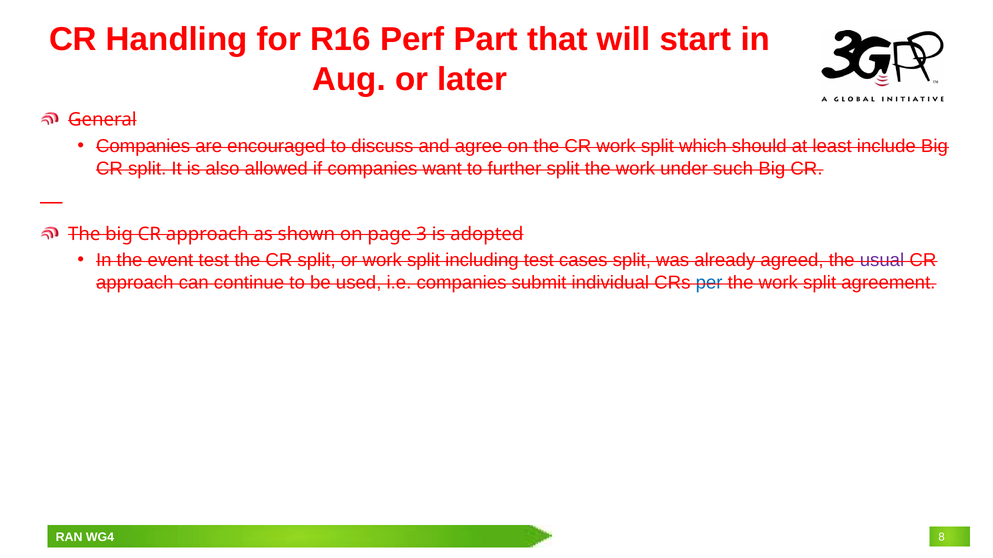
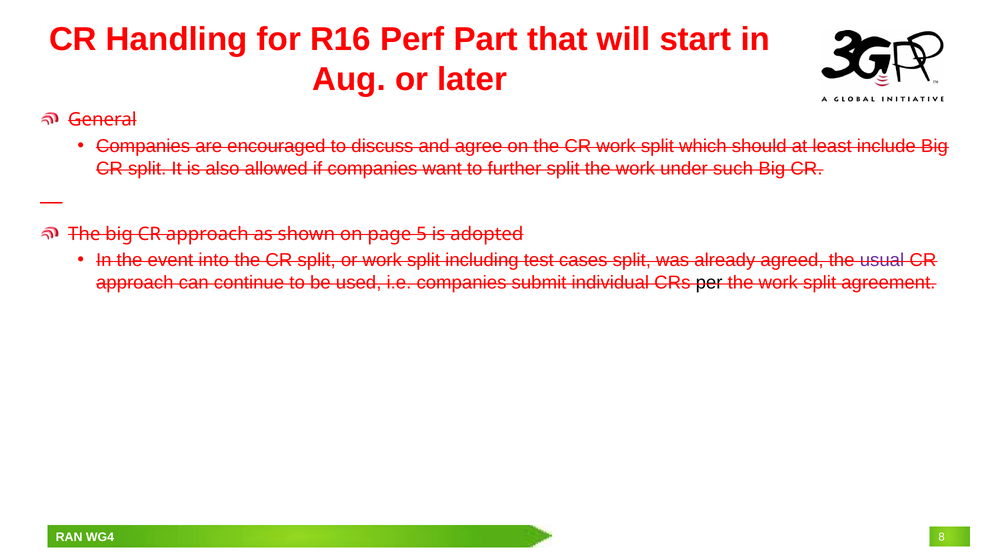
3: 3 -> 5 (421, 234)
event test: test -> into (214, 261)
per colour: blue -> black (709, 283)
